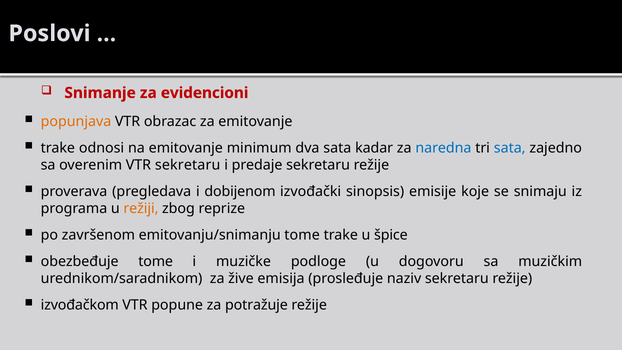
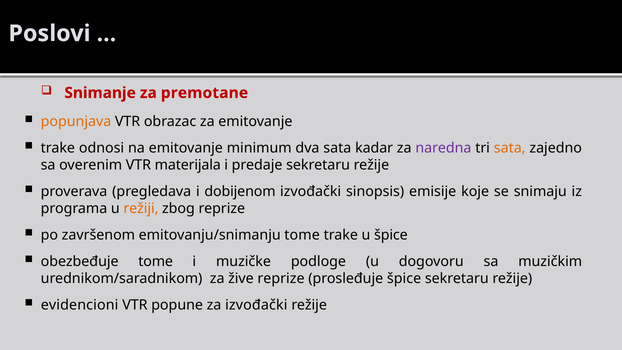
evidencioni: evidencioni -> premotane (204, 93)
naredna colour: blue -> purple (443, 148)
sata colour: blue -> orange (510, 148)
VTR sekretaru: sekretaru -> materijala (188, 165)
žive emisija: emisija -> reprize (281, 279)
prosleđuje naziv: naziv -> špice (404, 279)
izvođačkom: izvođačkom -> evidencioni (80, 305)
za potražuje: potražuje -> izvođački (256, 305)
